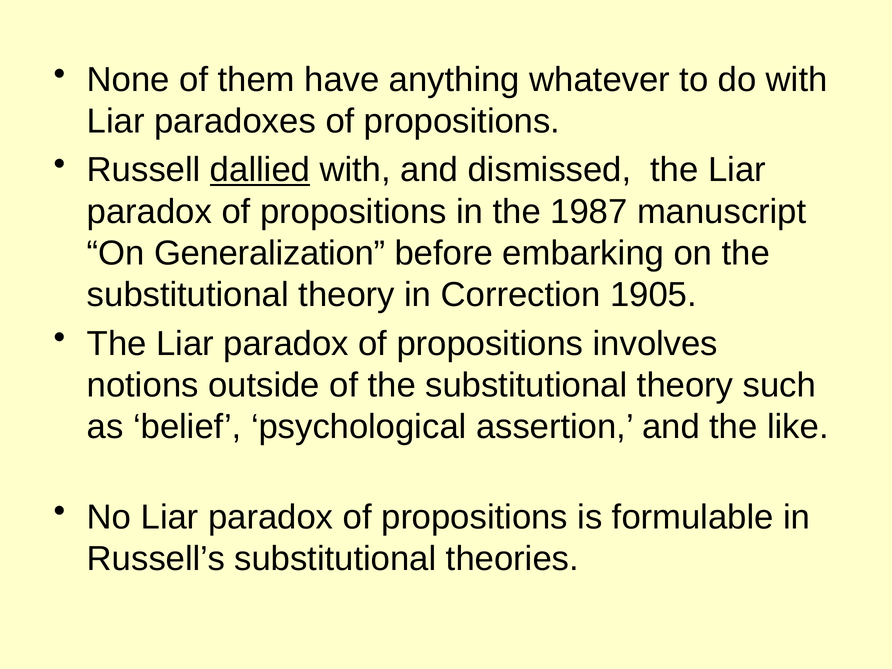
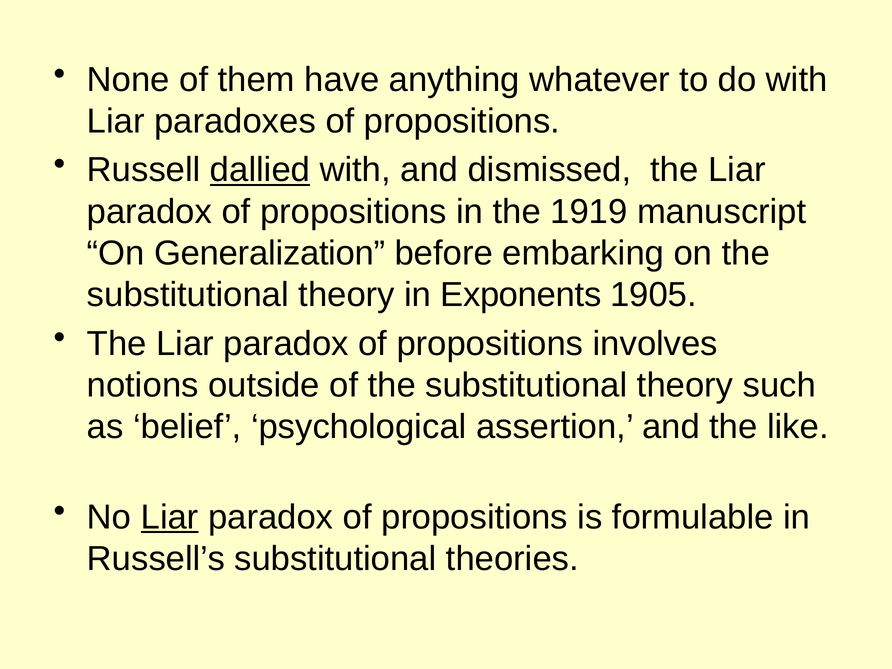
1987: 1987 -> 1919 (589, 212)
Correction: Correction -> Exponents (521, 295)
Liar underline: none -> present (170, 517)
